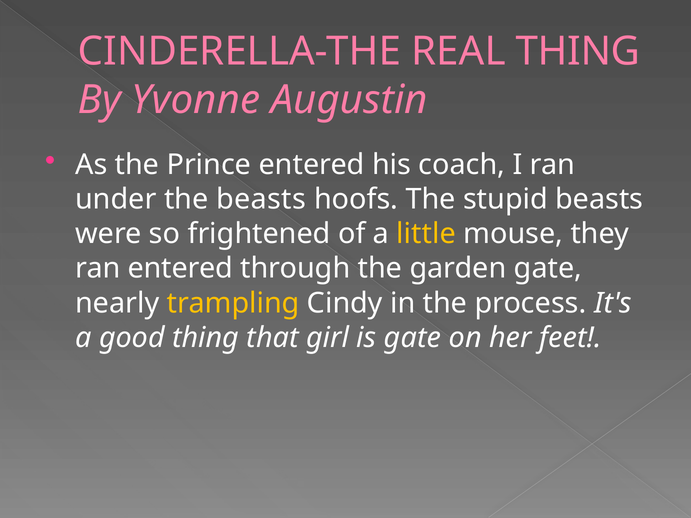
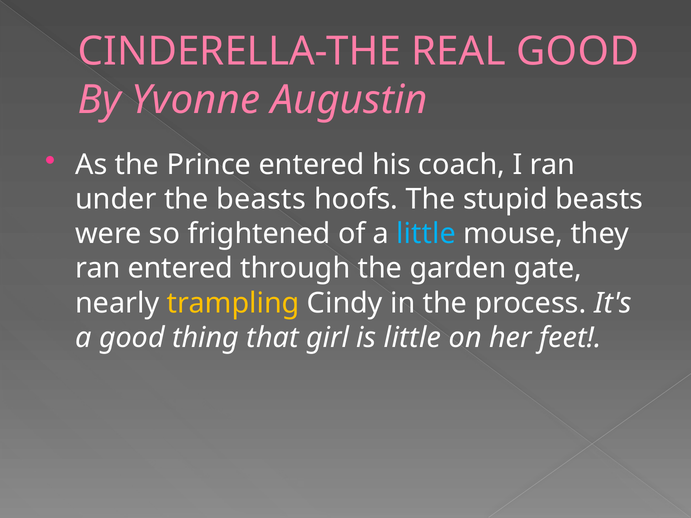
REAL THING: THING -> GOOD (578, 52)
little colour: yellow -> light blue (426, 234)
is gate: gate -> little (413, 338)
